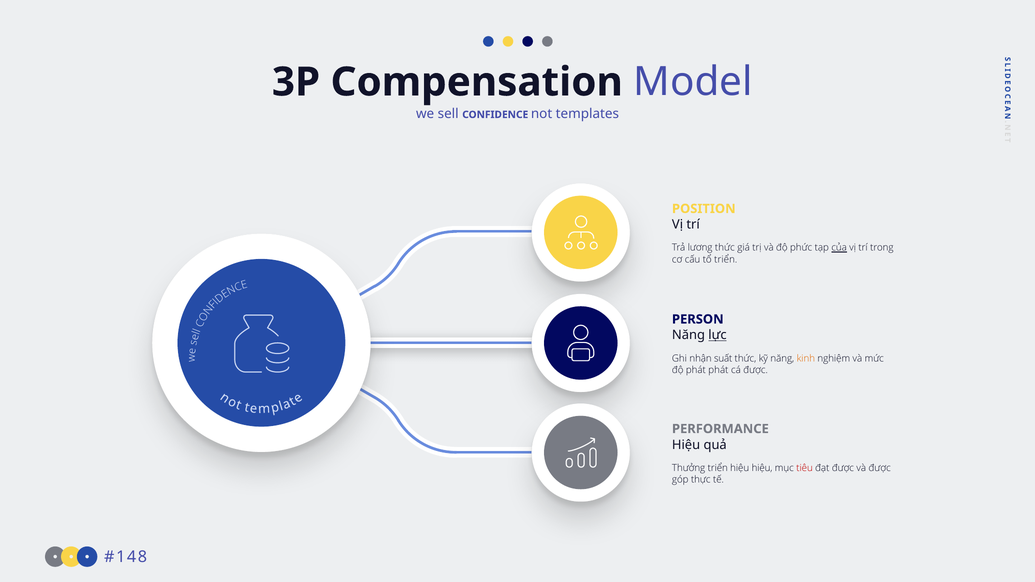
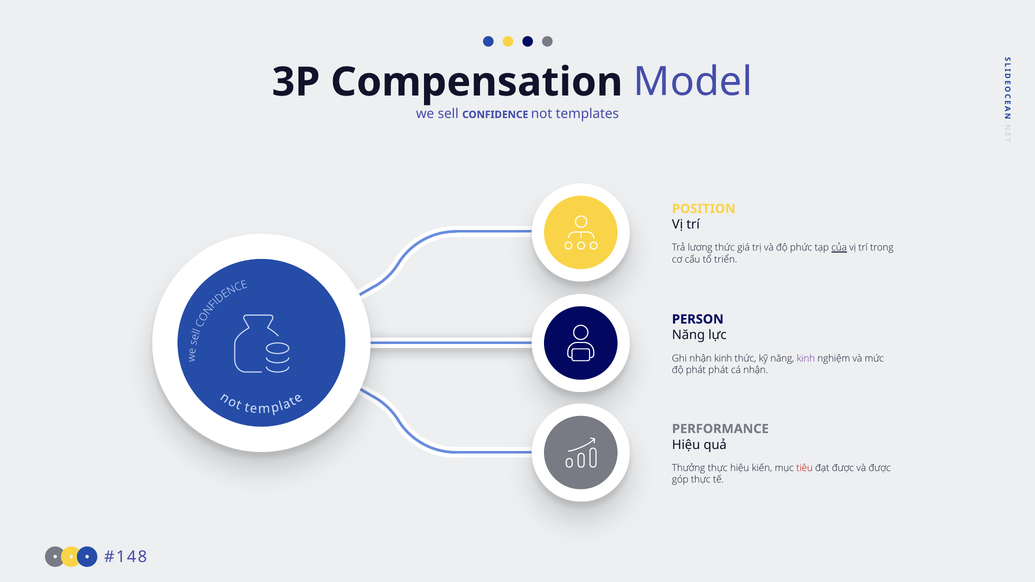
lực underline: present -> none (717, 335)
nhận suất: suất -> kinh (723, 358)
kinh colour: orange -> purple (806, 358)
cá được: được -> nhận (756, 370)
Thưởng triển: triển -> thực (718, 468)
hiệu hiệu: hiệu -> kiến (762, 468)
